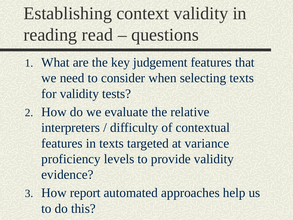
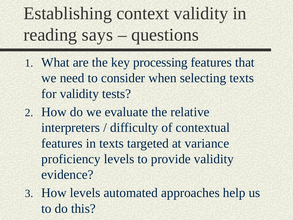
read: read -> says (97, 35)
judgement: judgement -> processing (160, 62)
How report: report -> levels (85, 193)
